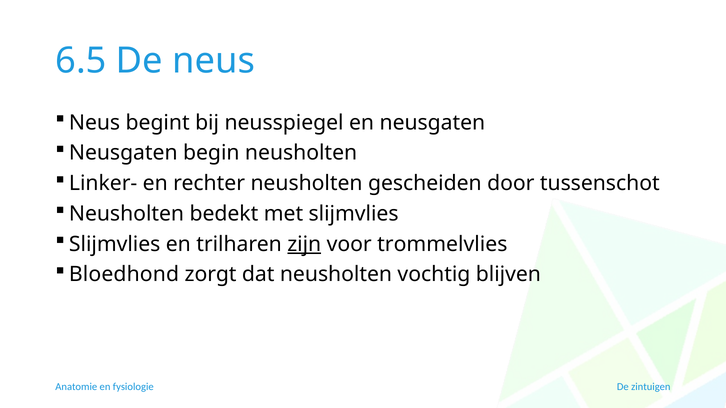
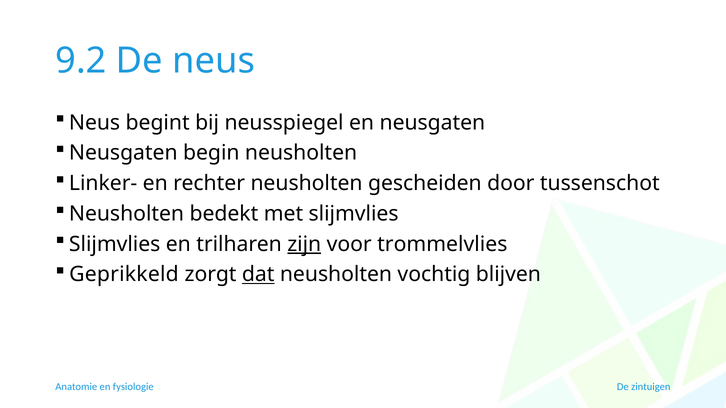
6.5: 6.5 -> 9.2 (81, 61)
Bloedhond: Bloedhond -> Geprikkeld (124, 275)
dat underline: none -> present (258, 275)
